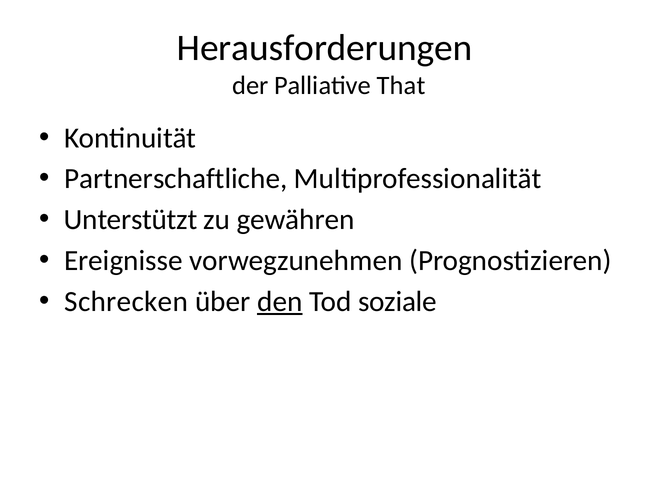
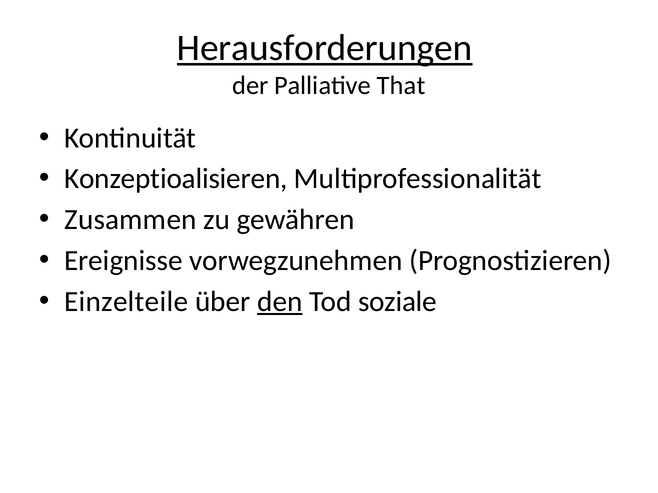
Herausforderungen underline: none -> present (325, 48)
Partnerschaftliche: Partnerschaftliche -> Konzeptioalisieren (176, 179)
Unterstützt: Unterstützt -> Zusammen (130, 220)
Schrecken: Schrecken -> Einzelteile (126, 302)
